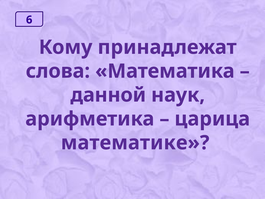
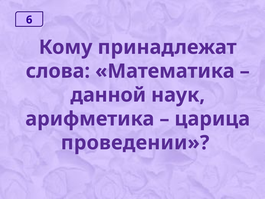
математике: математике -> проведении (135, 143)
